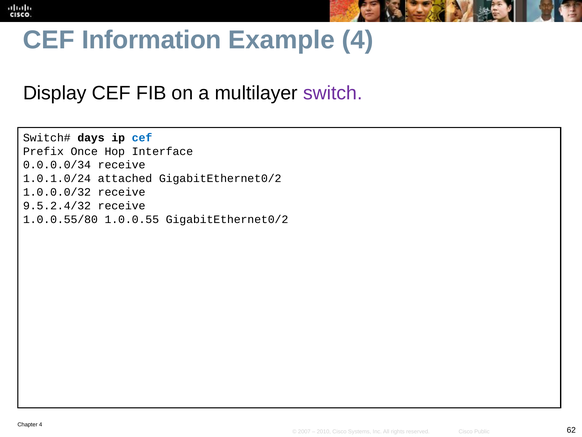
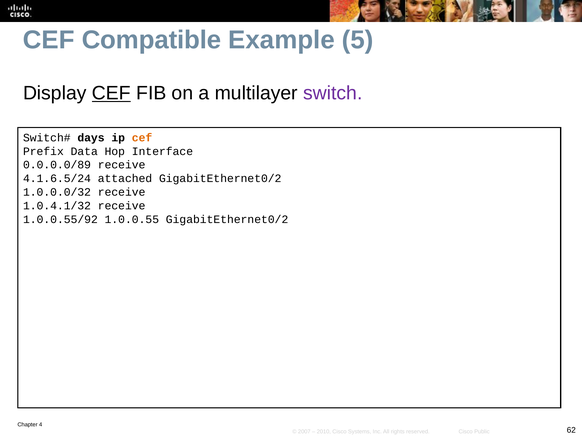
Information: Information -> Compatible (152, 40)
Example 4: 4 -> 5 (358, 40)
CEF underline: none -> present (111, 93)
cef colour: blue -> orange (142, 138)
Once: Once -> Data (84, 151)
0.0.0.0/34: 0.0.0.0/34 -> 0.0.0.0/89 (57, 165)
1.0.1.0/24: 1.0.1.0/24 -> 4.1.6.5/24 (57, 178)
9.5.2.4/32: 9.5.2.4/32 -> 1.0.4.1/32 (57, 205)
1.0.0.55/80: 1.0.0.55/80 -> 1.0.0.55/92 (60, 219)
